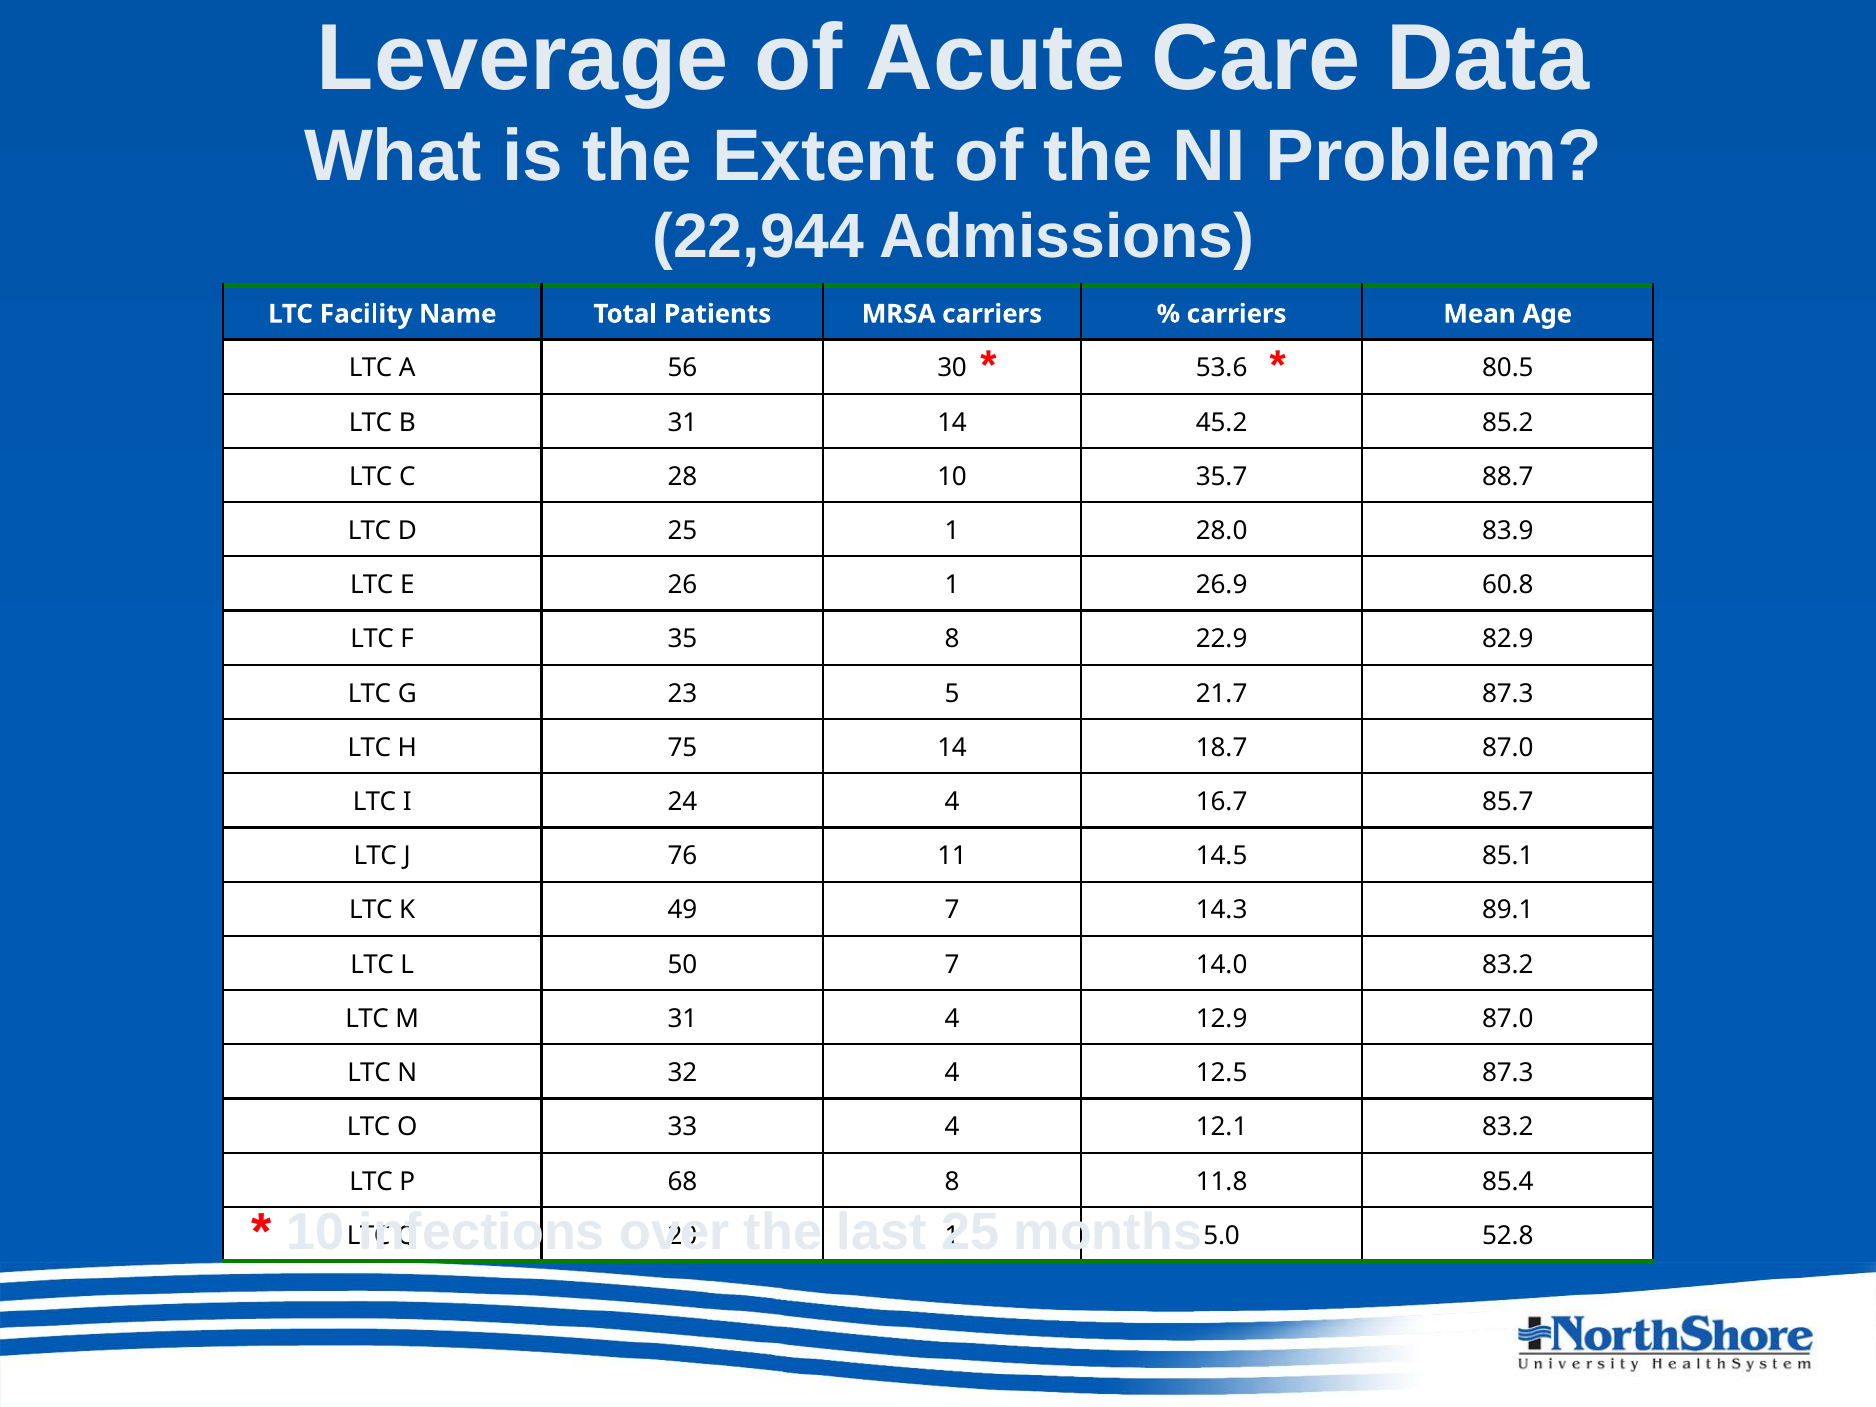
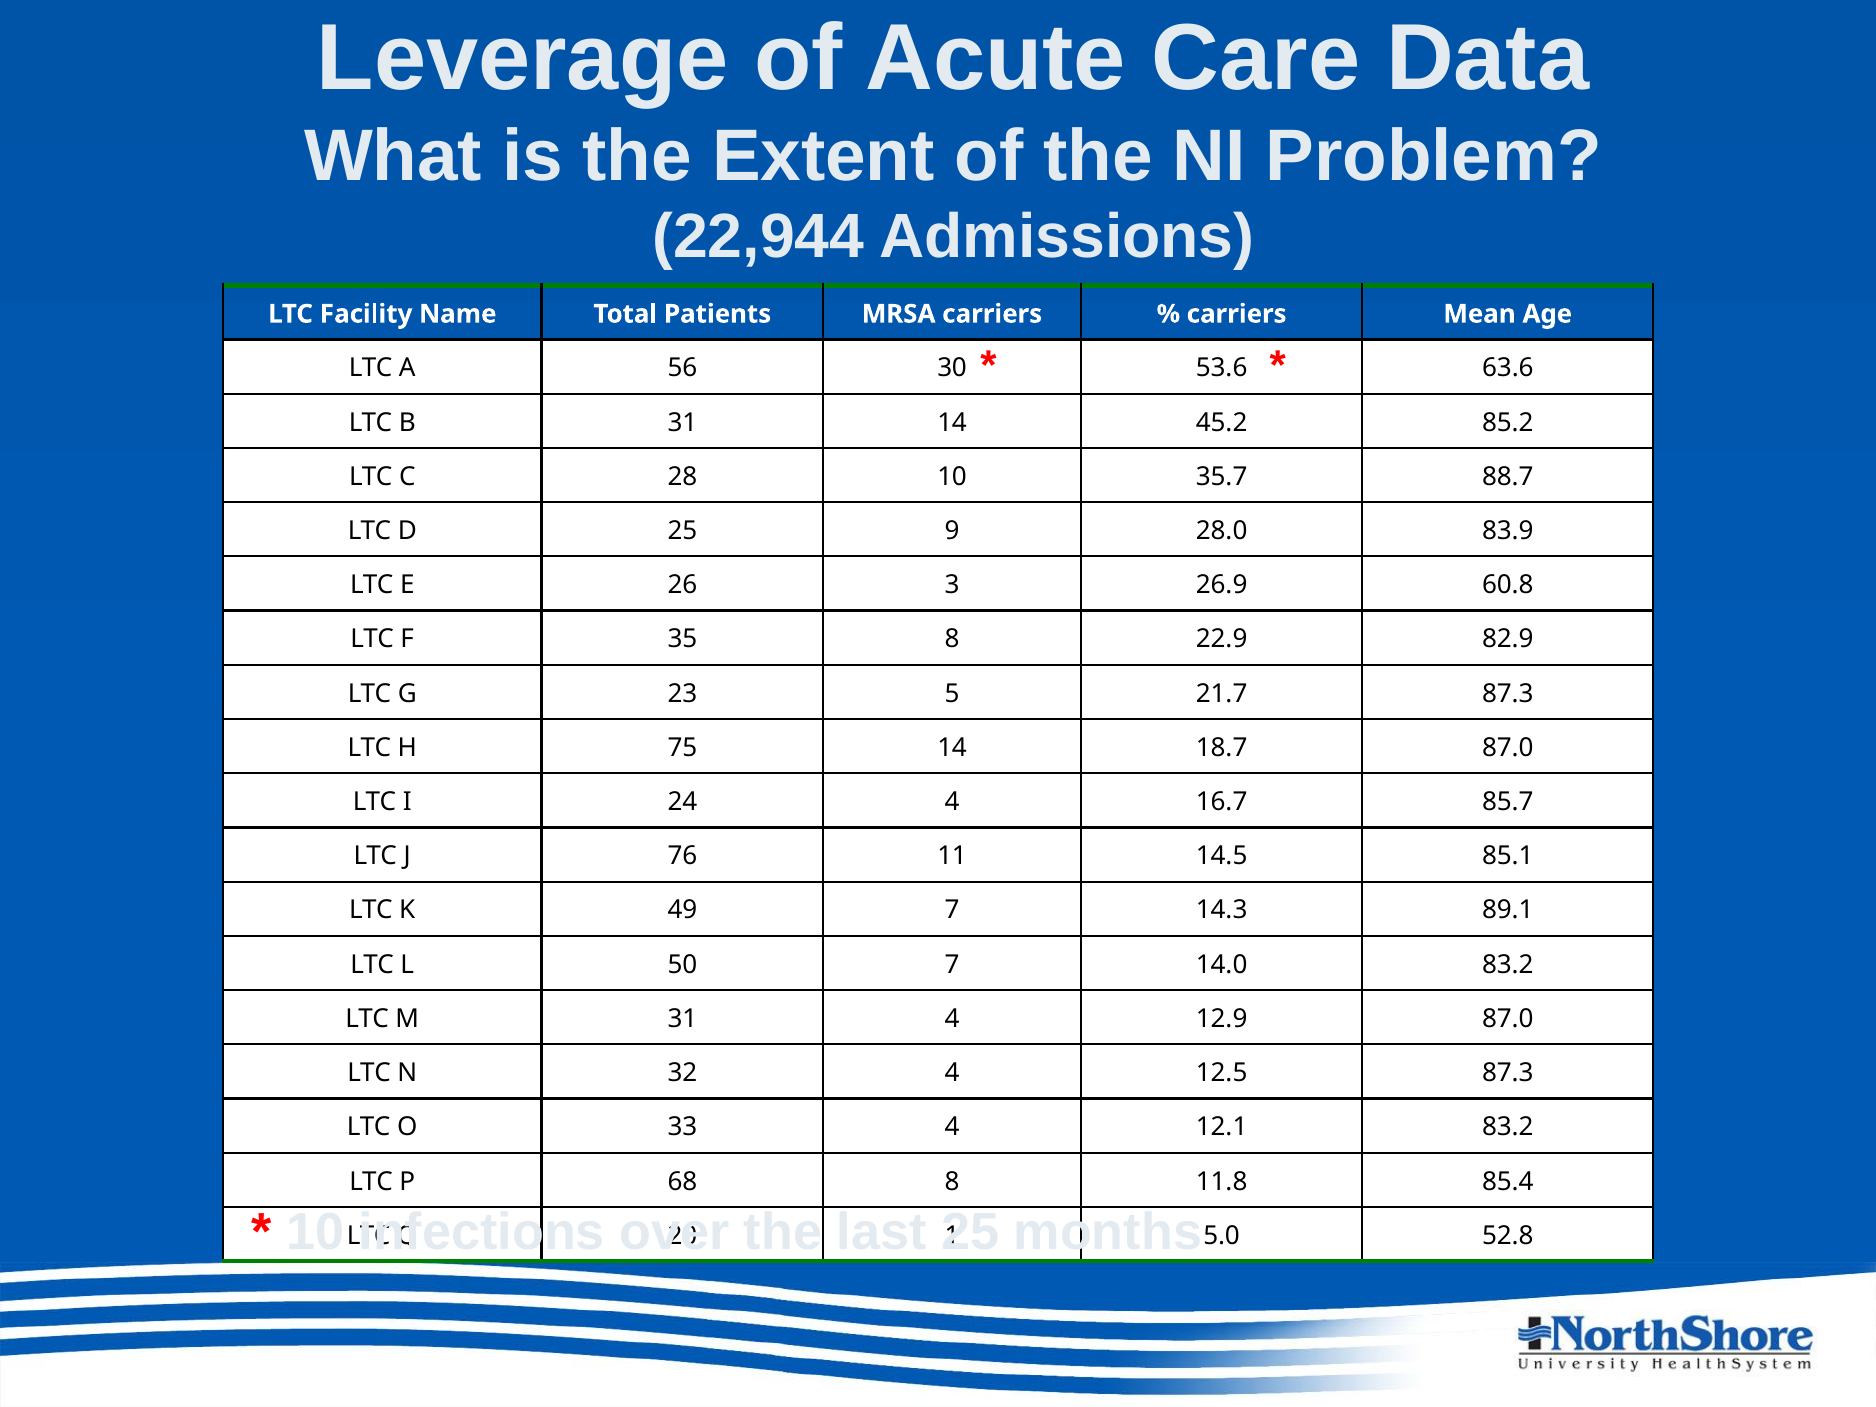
80.5: 80.5 -> 63.6 (1508, 368)
25 1: 1 -> 9 (952, 531)
26 1: 1 -> 3 (952, 585)
